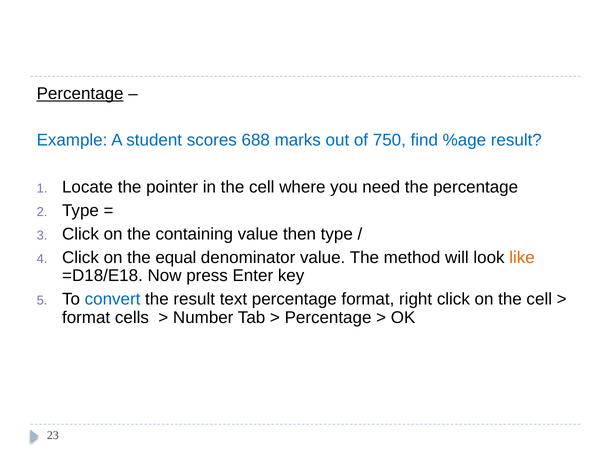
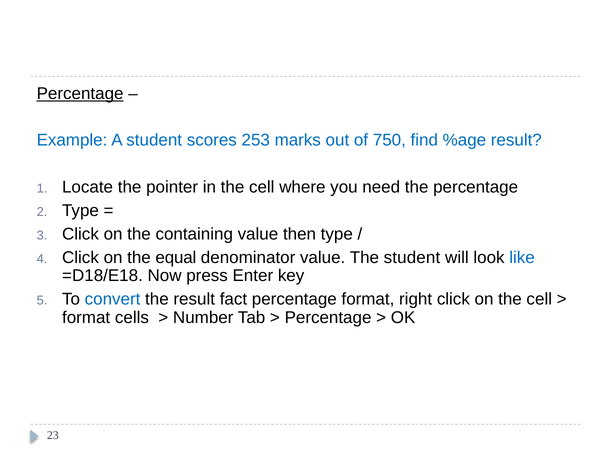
688: 688 -> 253 (256, 140)
The method: method -> student (412, 258)
like colour: orange -> blue (522, 258)
text: text -> fact (233, 299)
